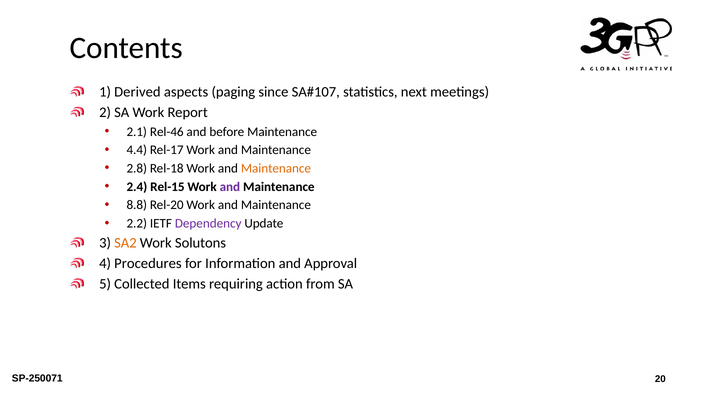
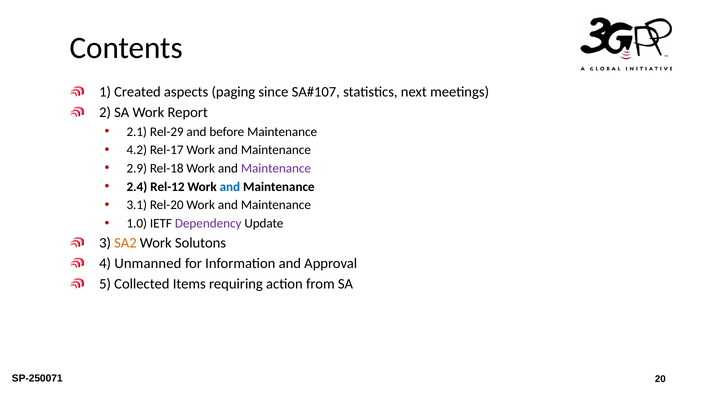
Derived: Derived -> Created (137, 92)
Rel-46: Rel-46 -> Rel-29 (167, 132)
4.4: 4.4 -> 4.2 (137, 150)
2.8: 2.8 -> 2.9 (137, 169)
Maintenance colour: orange -> purple (276, 169)
Rel-15: Rel-15 -> Rel-12 (167, 187)
and colour: purple -> blue (230, 187)
8.8: 8.8 -> 3.1 (137, 205)
2.2: 2.2 -> 1.0 (137, 224)
Procedures: Procedures -> Unmanned (148, 264)
